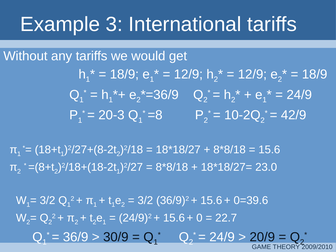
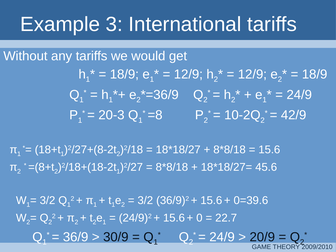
23.0: 23.0 -> 45.6 (266, 167)
